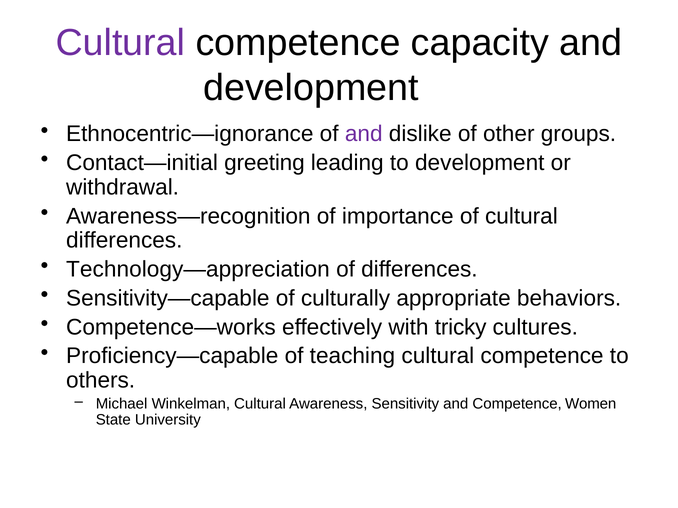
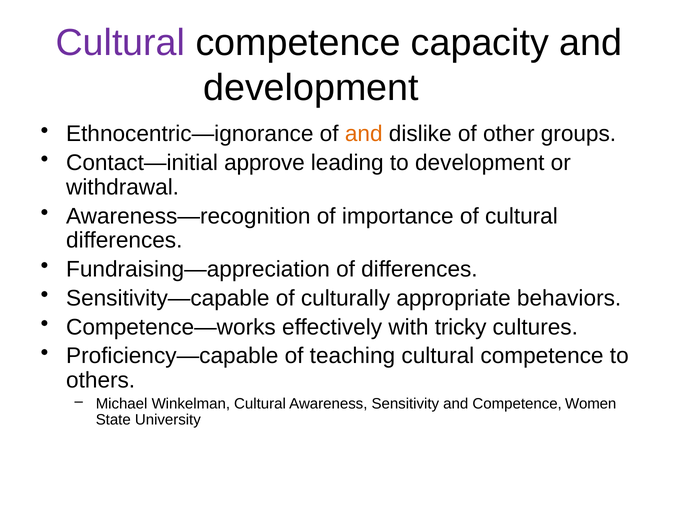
and colour: purple -> orange (364, 134)
greeting: greeting -> approve (264, 163)
Technology—appreciation: Technology—appreciation -> Fundraising—appreciation (198, 270)
